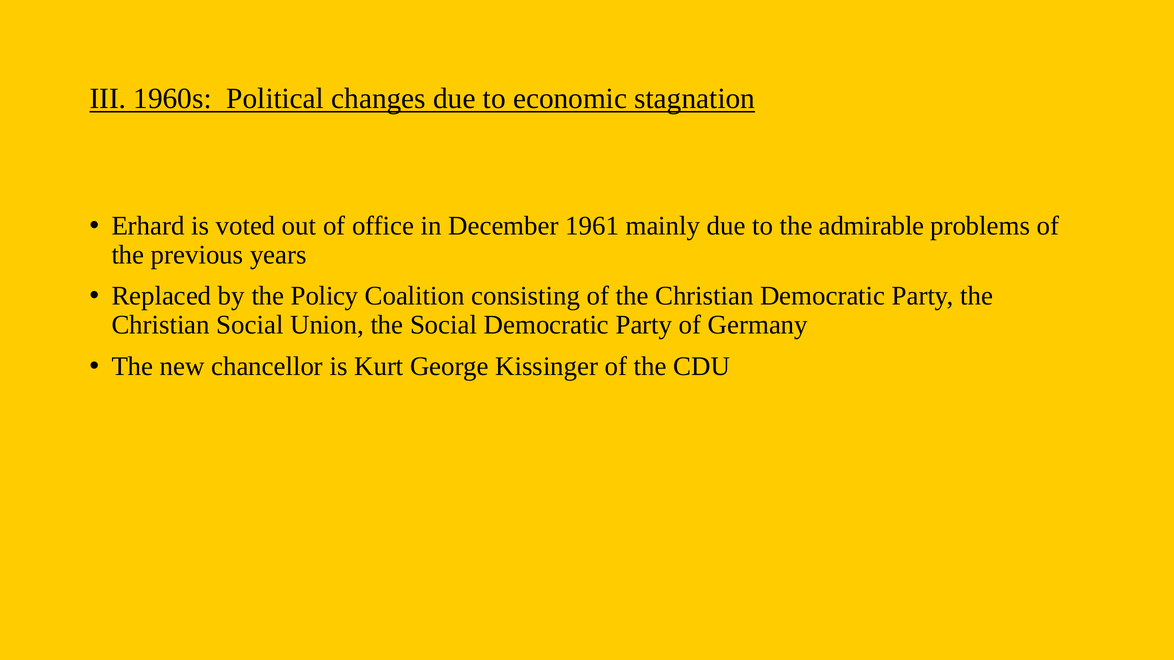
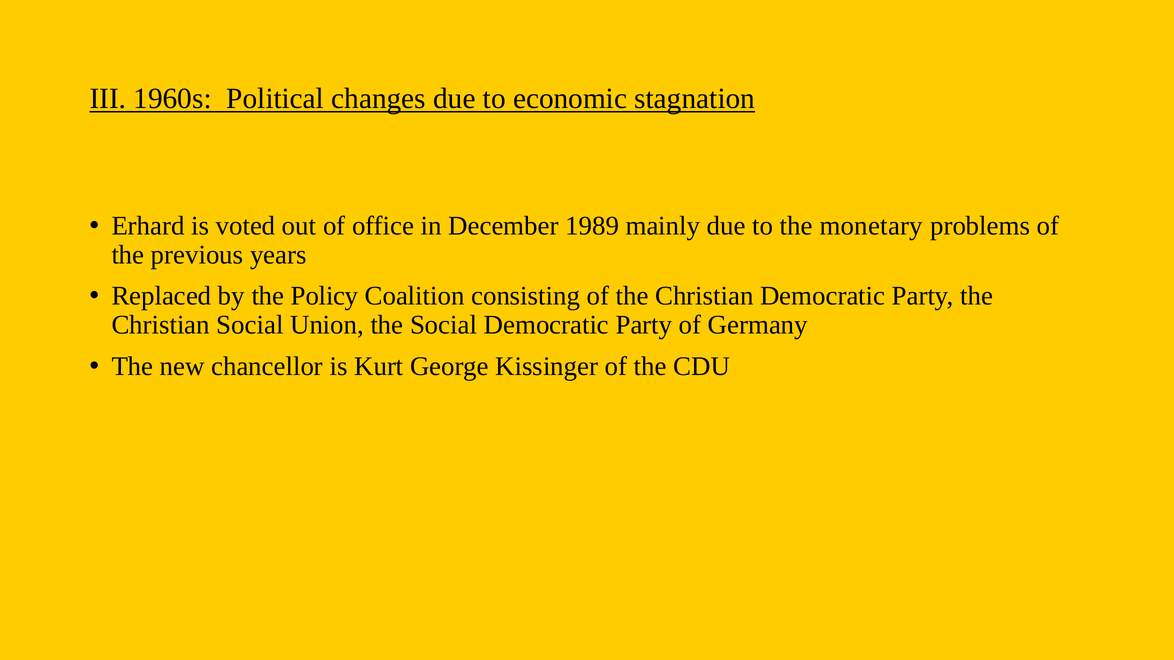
1961: 1961 -> 1989 (592, 226)
admirable: admirable -> monetary (871, 226)
